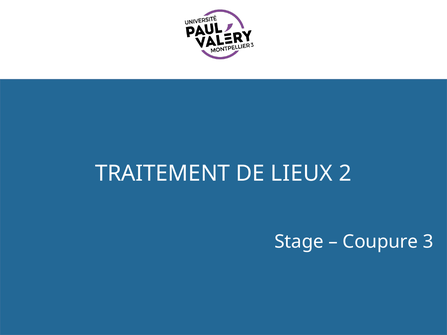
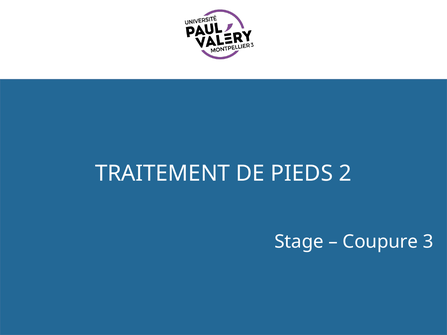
LIEUX: LIEUX -> PIEDS (302, 174)
